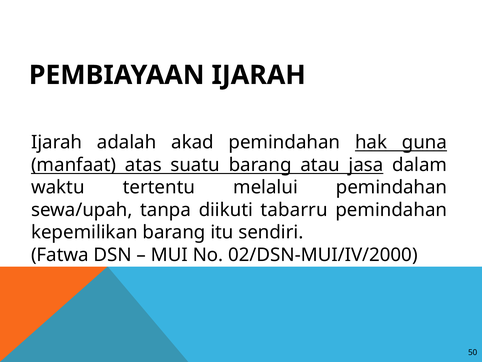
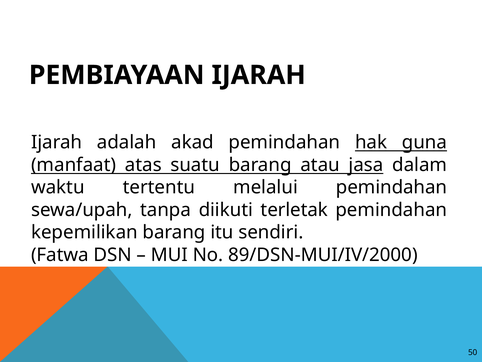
tabarru: tabarru -> terletak (294, 210)
02/DSN-MUI/IV/2000: 02/DSN-MUI/IV/2000 -> 89/DSN-MUI/IV/2000 (323, 255)
